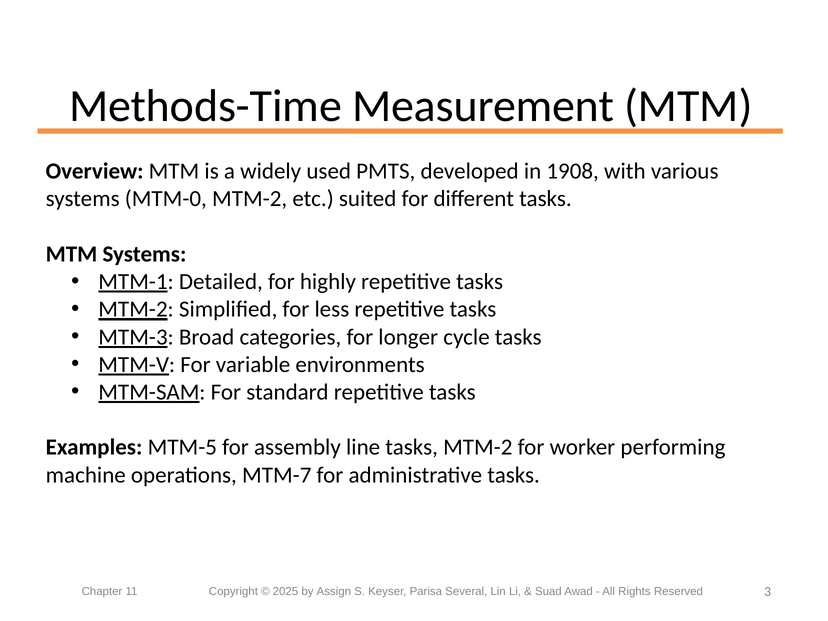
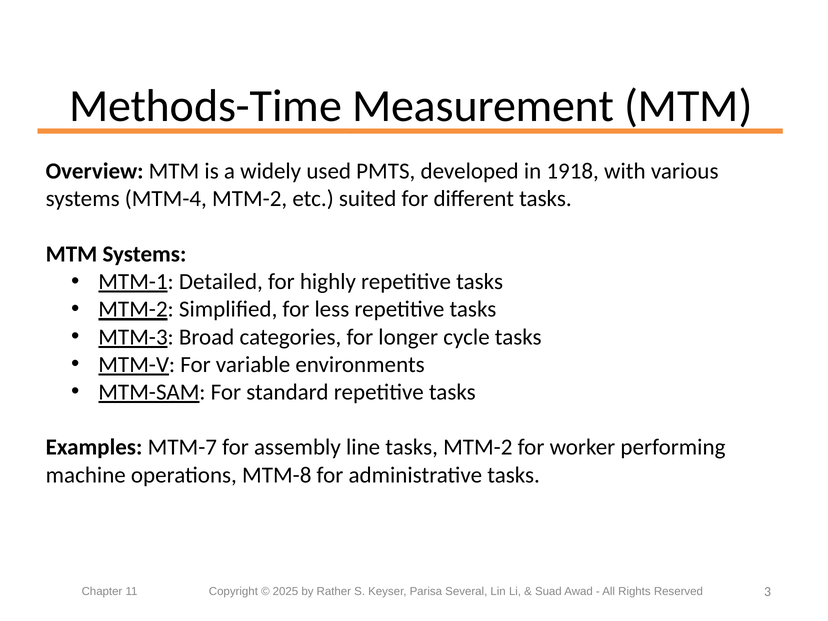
1908: 1908 -> 1918 (573, 171)
MTM-0: MTM-0 -> MTM-4 (166, 199)
MTM-5: MTM-5 -> MTM-7 (182, 447)
MTM-7: MTM-7 -> MTM-8 (277, 475)
Assign: Assign -> Rather (334, 591)
